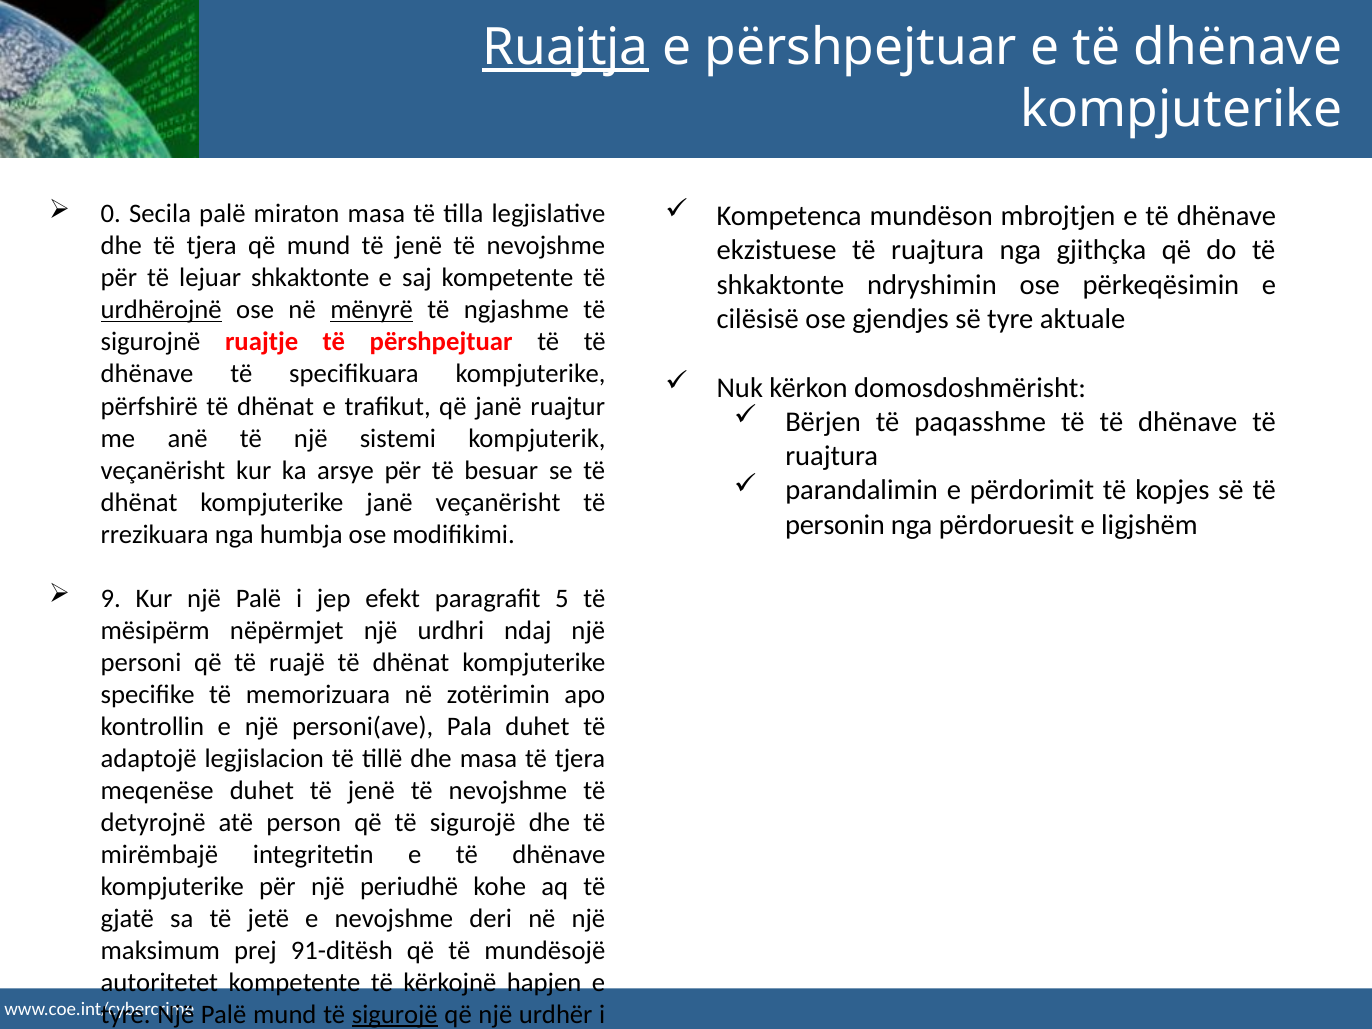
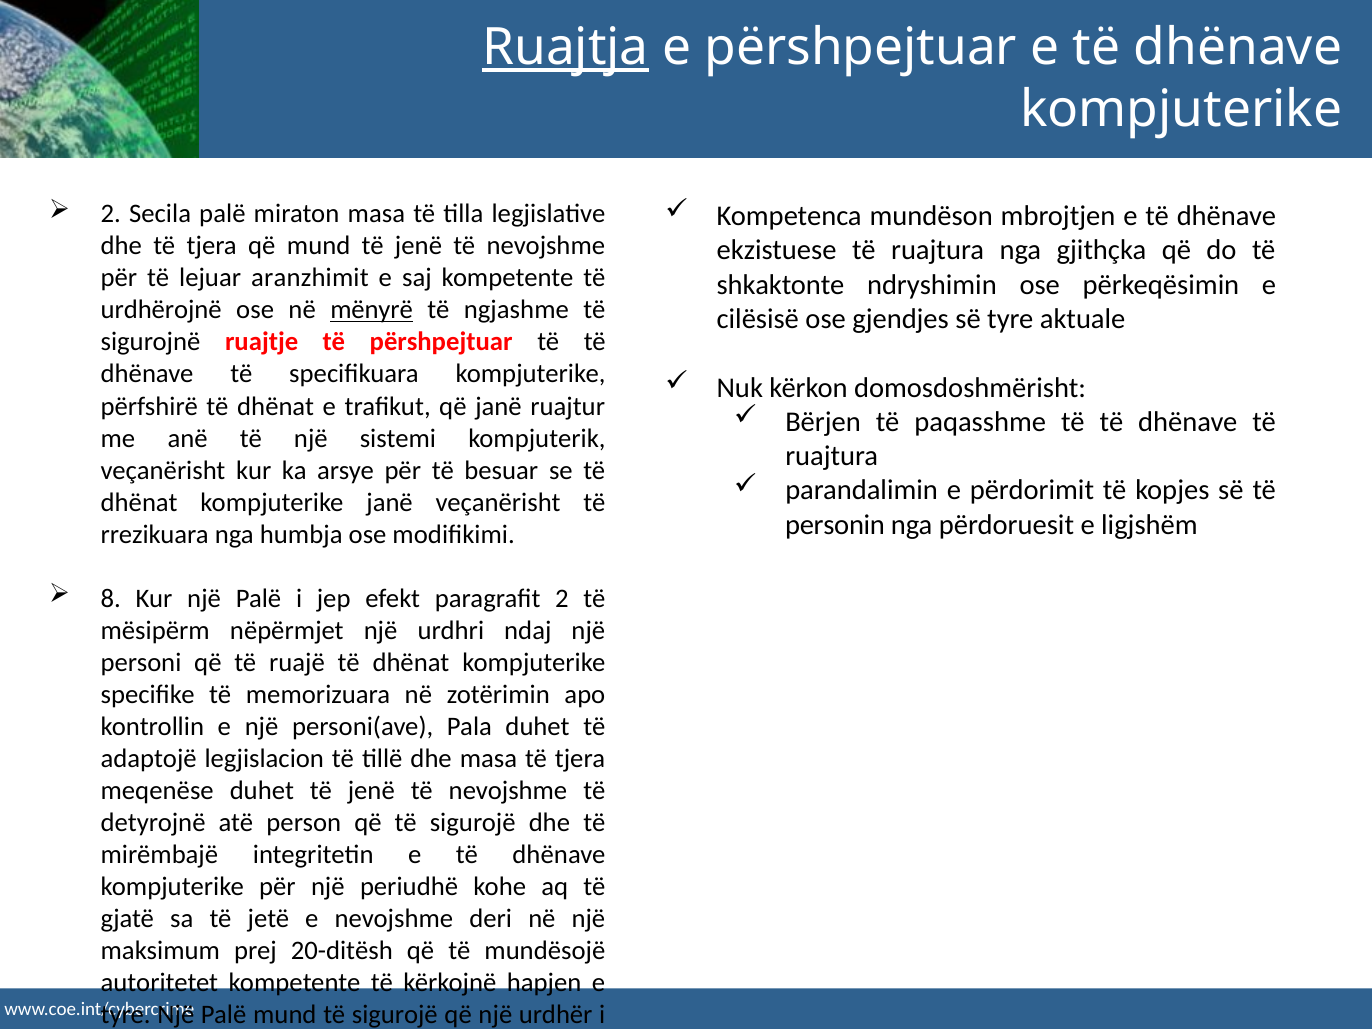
0: 0 -> 2 (111, 214)
lejuar shkaktonte: shkaktonte -> aranzhimit (310, 278)
urdhërojnë underline: present -> none (161, 310)
9: 9 -> 8 (111, 598)
paragrafit 5: 5 -> 2 (562, 598)
91-ditësh: 91-ditësh -> 20-ditësh (342, 951)
sigurojë underline: present -> none (395, 1015)
